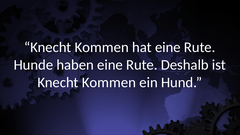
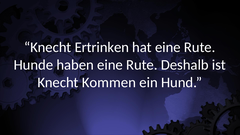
Kommen: Kommen -> Ertrinken (102, 47)
